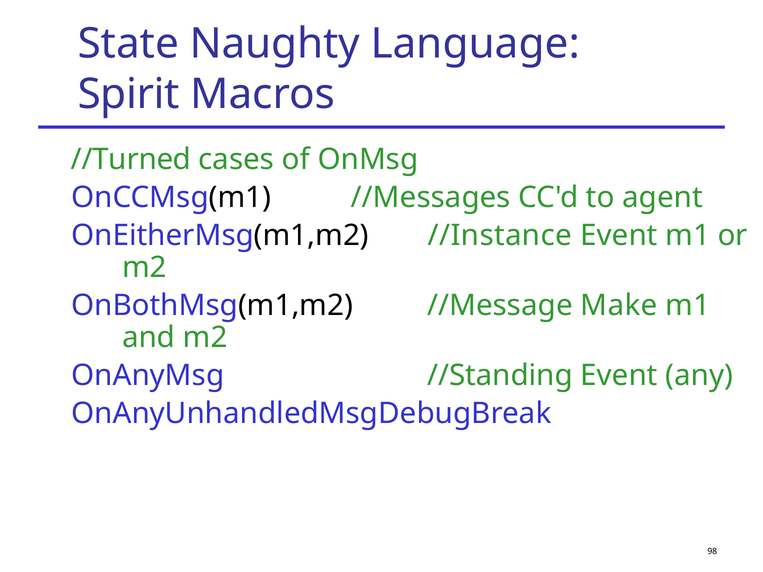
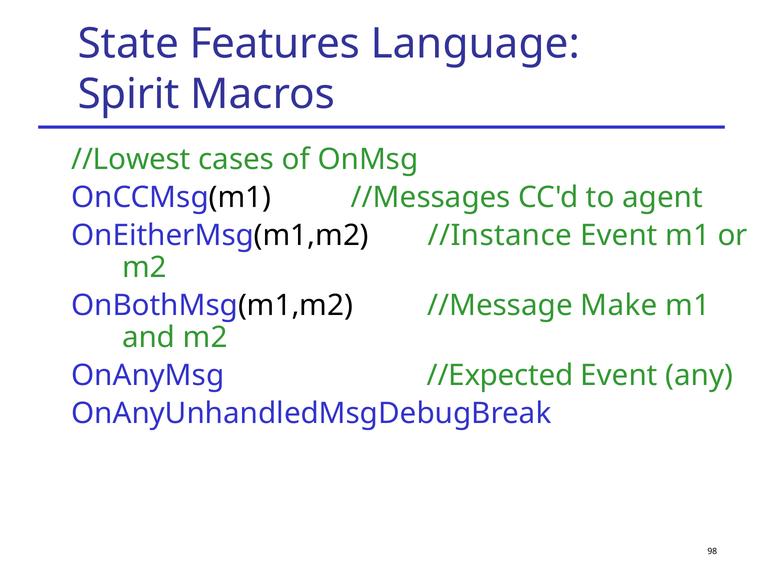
Naughty: Naughty -> Features (275, 44)
//Turned: //Turned -> //Lowest (131, 160)
//Standing: //Standing -> //Expected (500, 376)
